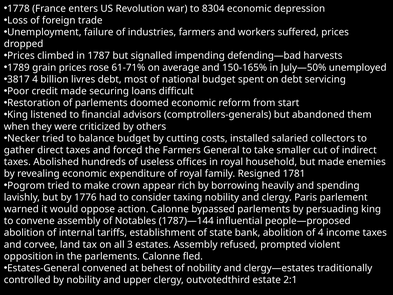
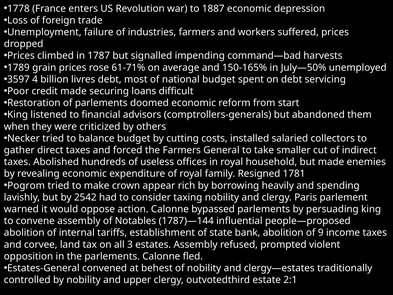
8304: 8304 -> 1887 (213, 9)
defending—bad: defending—bad -> command—bad (264, 56)
3817: 3817 -> 3597 (18, 79)
1776: 1776 -> 2542 (85, 197)
of 4: 4 -> 9 (321, 233)
